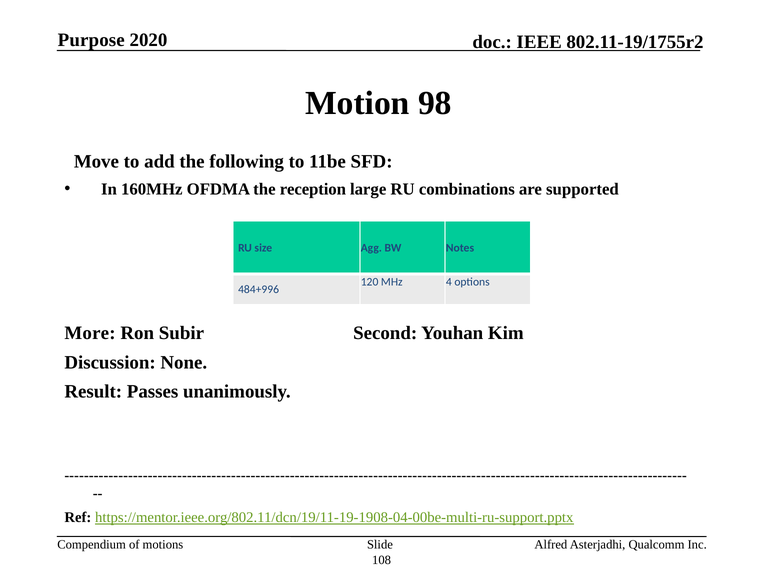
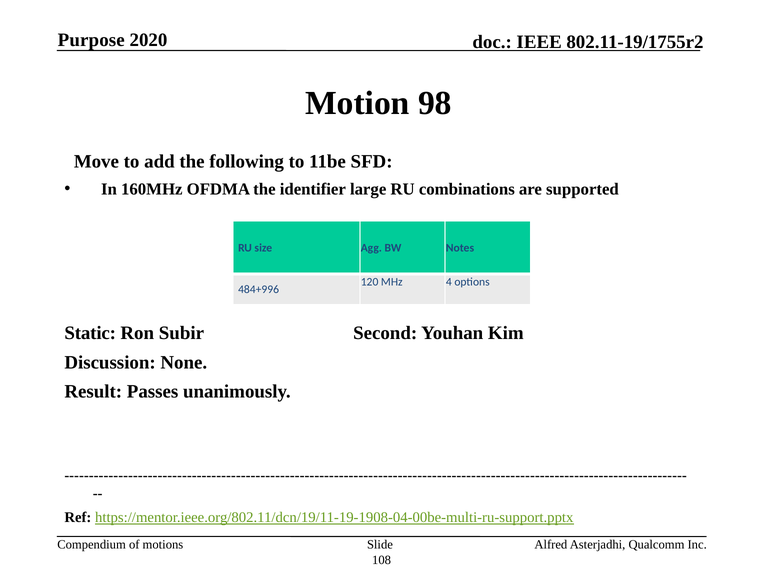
reception: reception -> identifier (313, 189)
More: More -> Static (90, 333)
